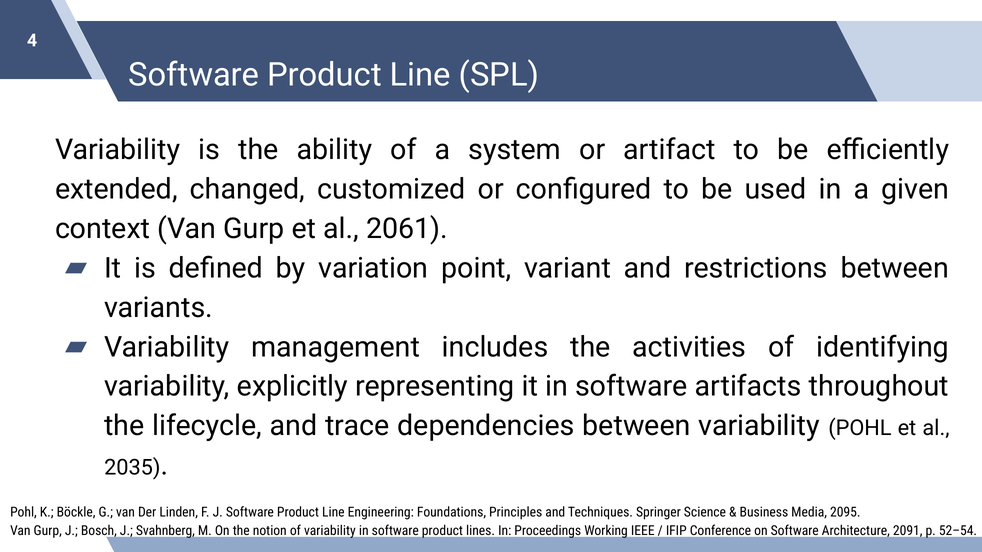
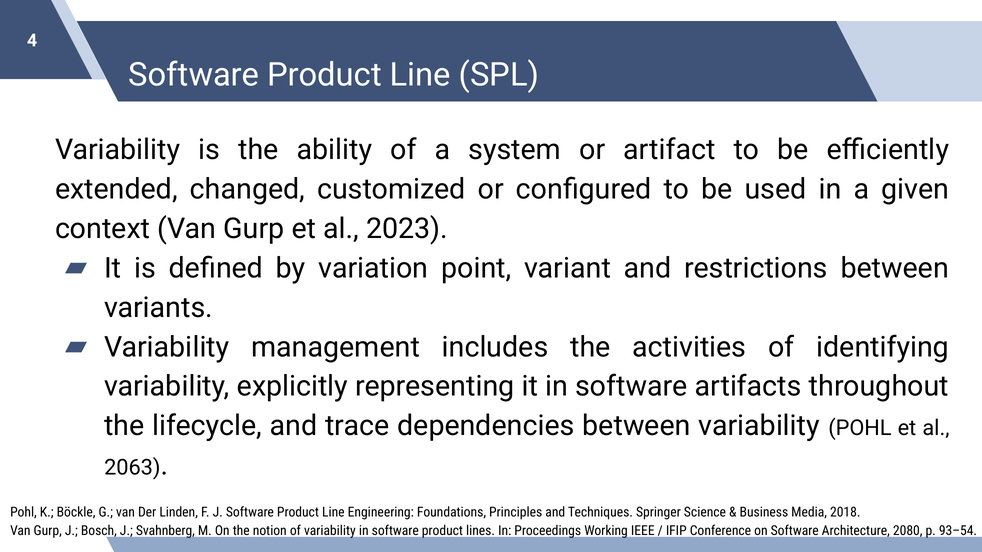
2061: 2061 -> 2023 (407, 229)
2035: 2035 -> 2063 (132, 468)
2095: 2095 -> 2018 (845, 512)
2091: 2091 -> 2080 (908, 531)
52–54: 52–54 -> 93–54 (958, 531)
